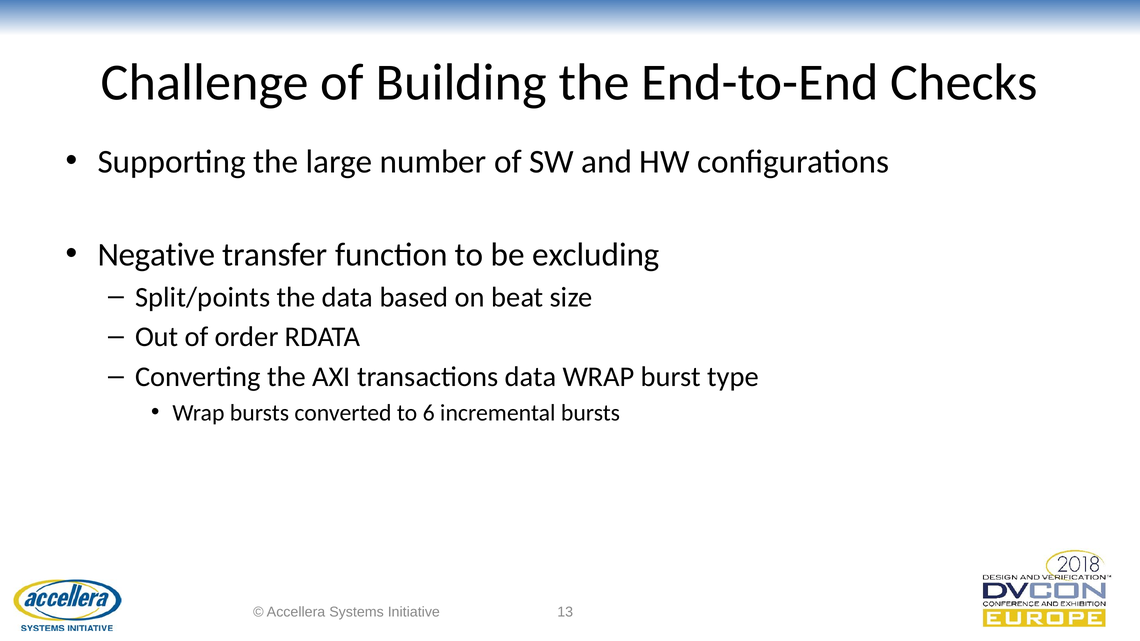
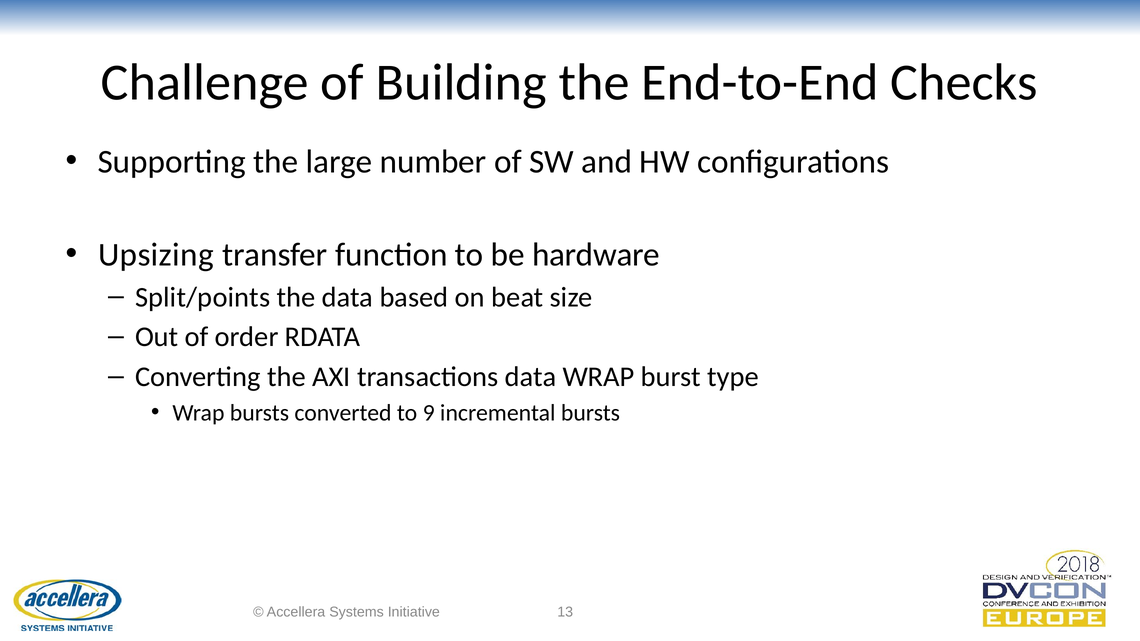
Negative: Negative -> Upsizing (156, 255)
excluding: excluding -> hardware (596, 255)
6: 6 -> 9 (429, 413)
